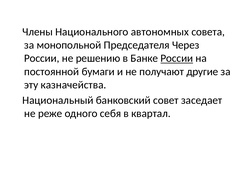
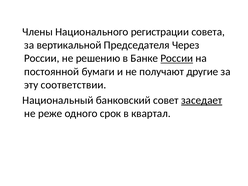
автономных: автономных -> регистрации (160, 32)
монопольной: монопольной -> вертикальной (69, 45)
казначейства: казначейства -> соответствии (73, 85)
заседает underline: none -> present (202, 100)
себя: себя -> срок (111, 113)
